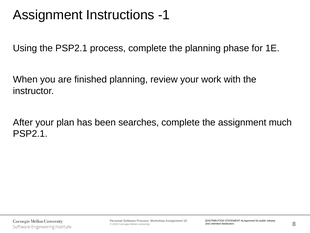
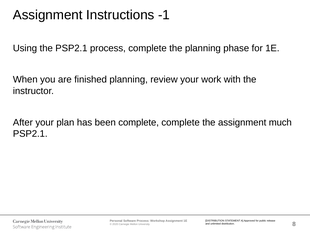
been searches: searches -> complete (139, 122)
